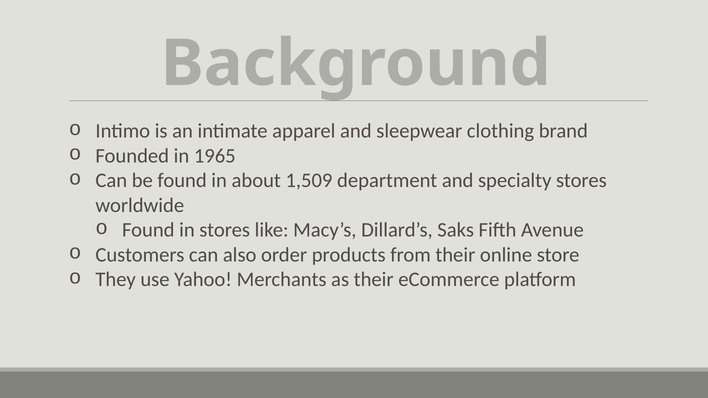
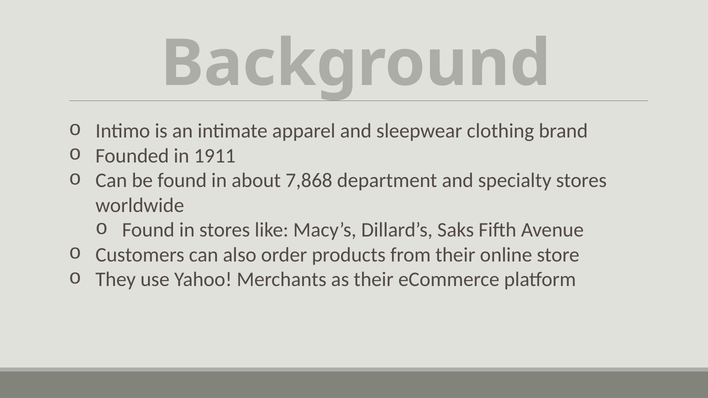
1965: 1965 -> 1911 (215, 156)
1,509: 1,509 -> 7,868 (309, 181)
